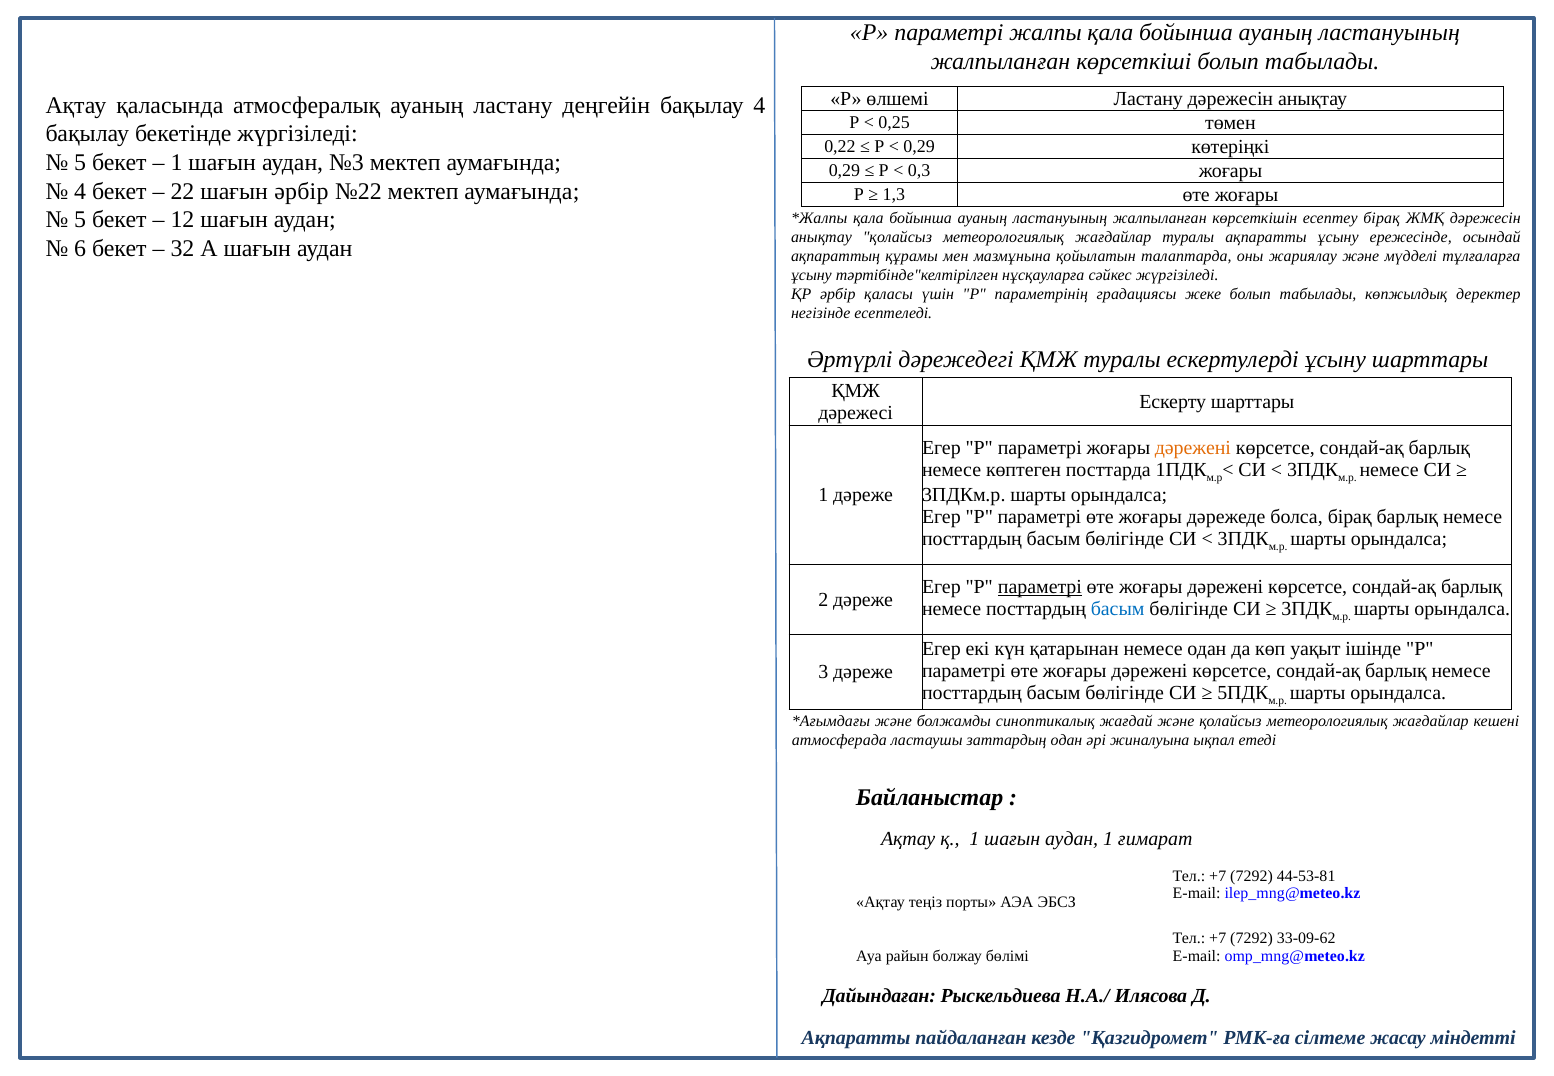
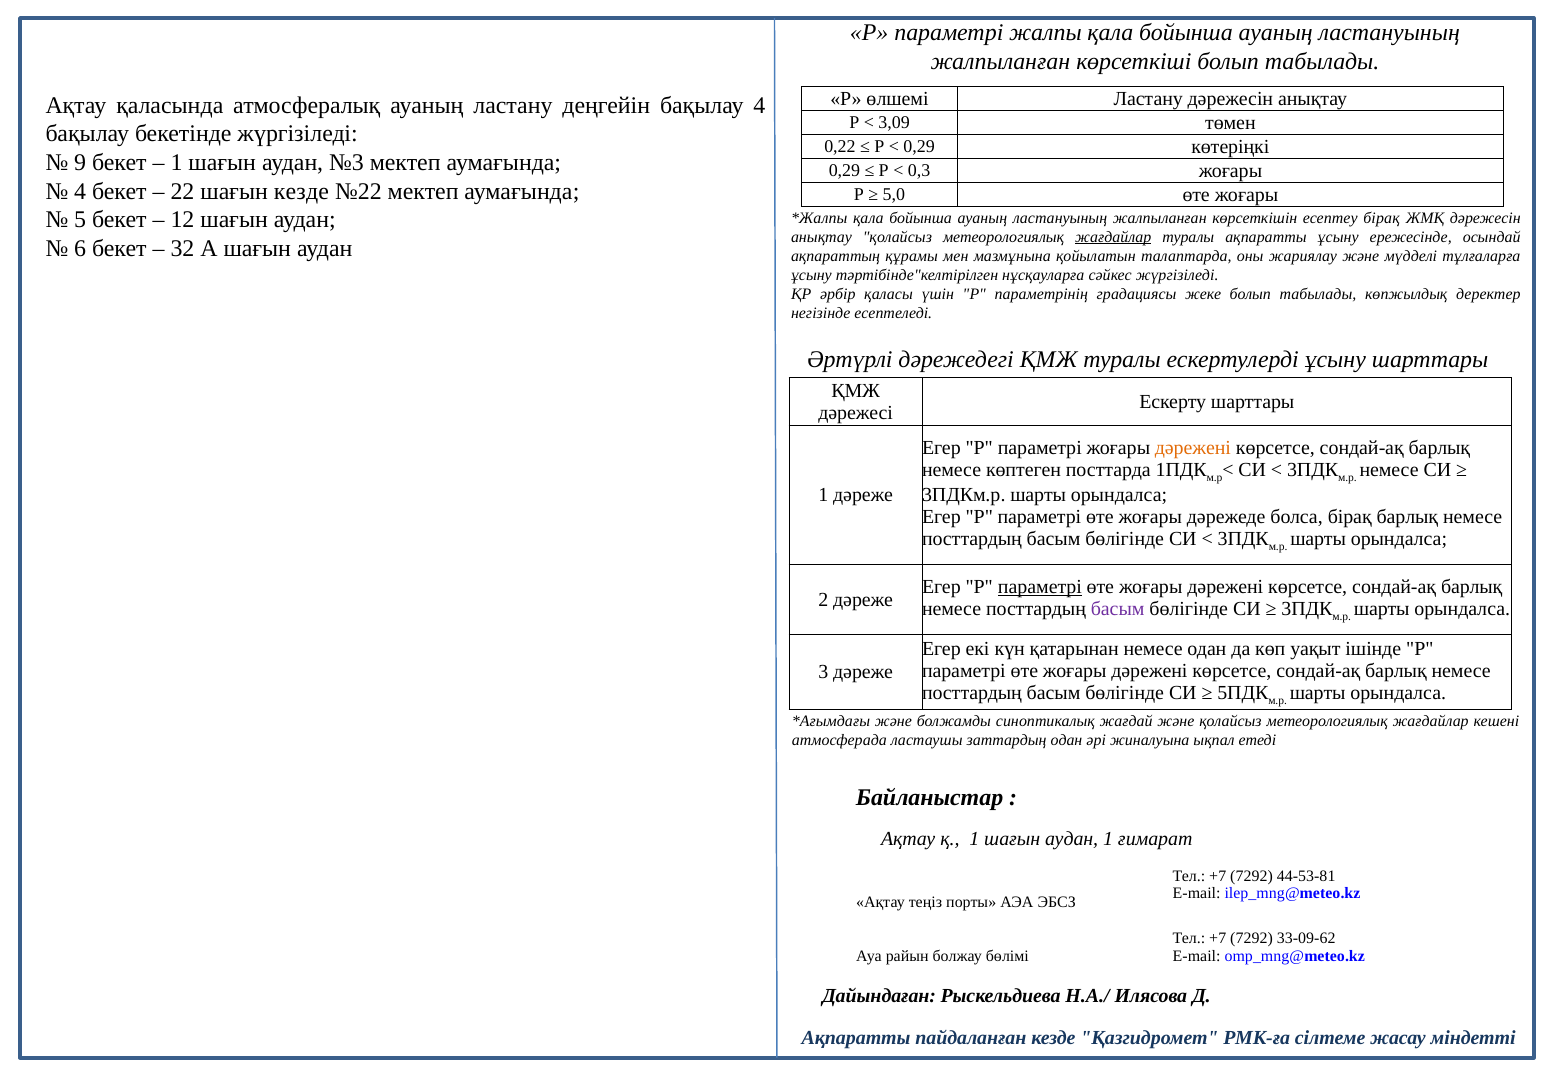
0,25: 0,25 -> 3,09 (894, 123)
5: 5 -> 9 (80, 163)
шағын әрбір: әрбір -> кезде (301, 191)
1,3: 1,3 -> 5,0 (894, 195)
жағдайлар underline: none -> present (1113, 237)
басым colour: blue -> purple (1118, 609)
